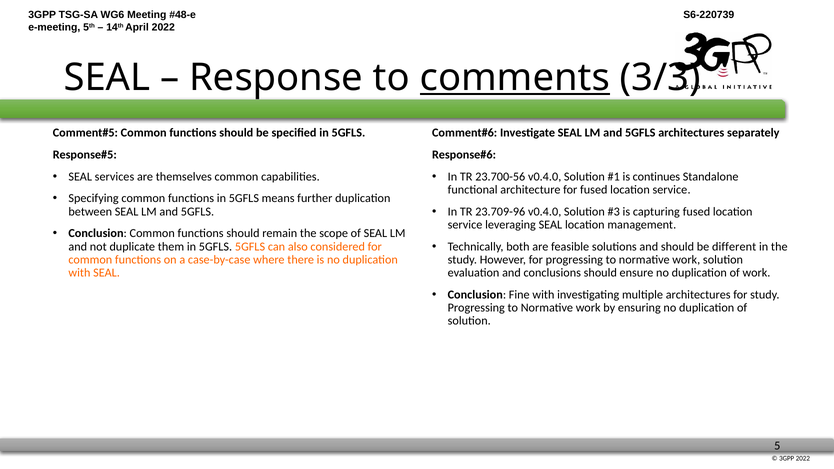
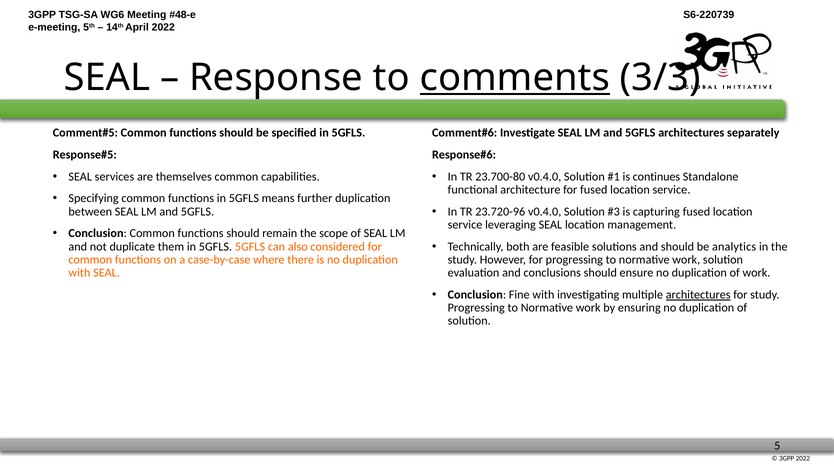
23.700-56: 23.700-56 -> 23.700-80 (500, 177)
23.709-96: 23.709-96 -> 23.720-96 (500, 212)
different: different -> analytics (734, 247)
architectures underline: none -> present (698, 295)
